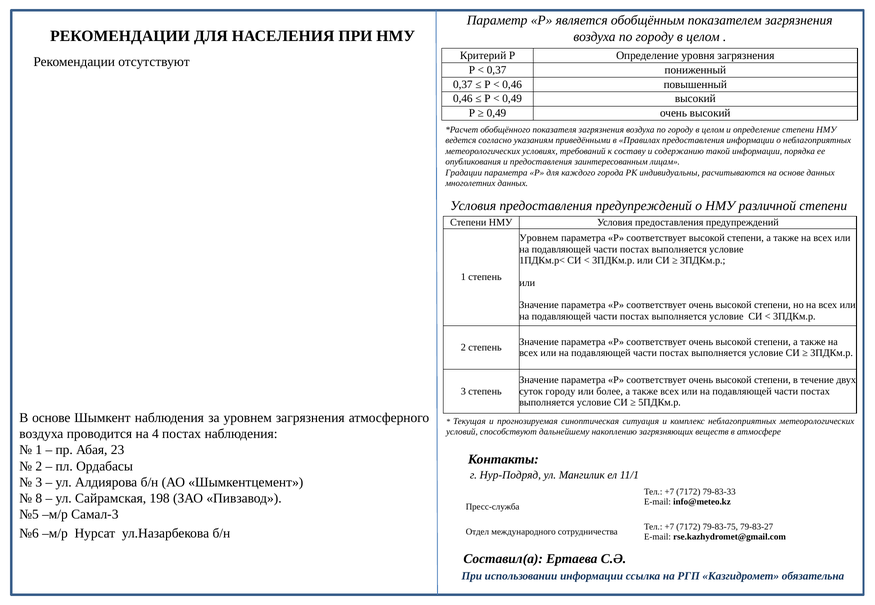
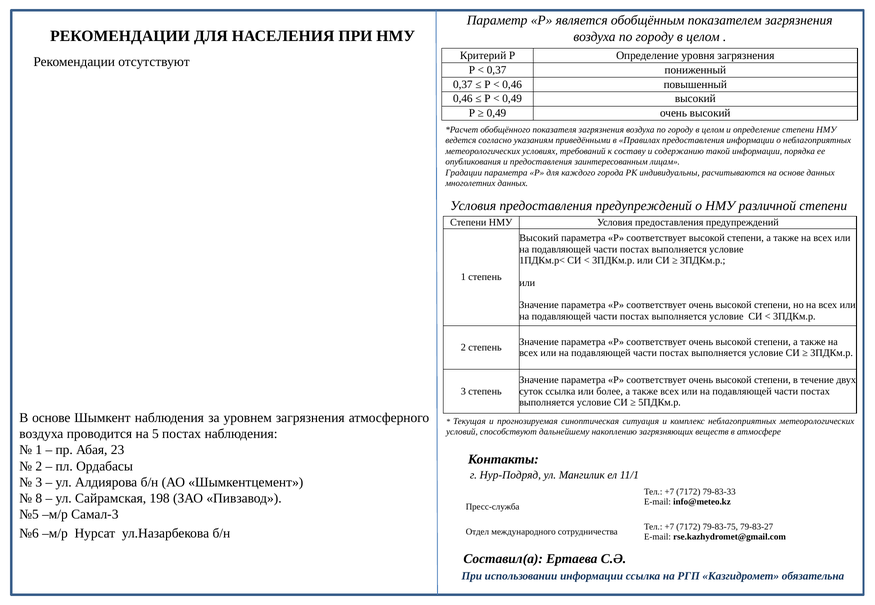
Уровнем: Уровнем -> Высокий (539, 238)
суток городу: городу -> ссылка (560, 392)
4: 4 -> 5 (155, 434)
